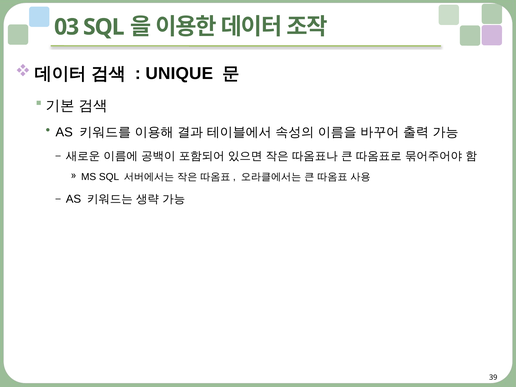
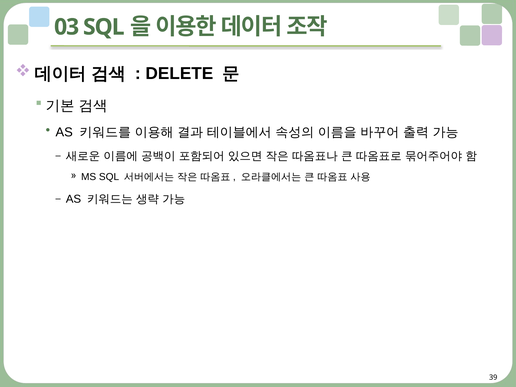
UNIQUE: UNIQUE -> DELETE (179, 74)
